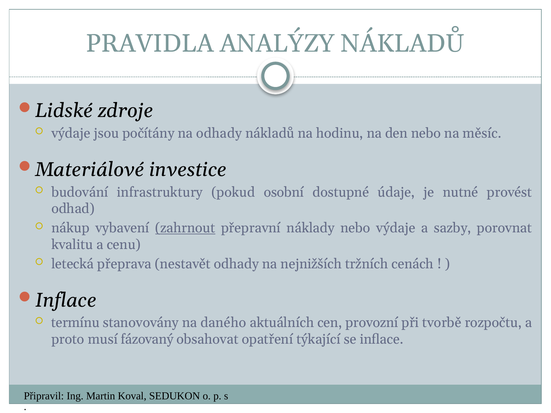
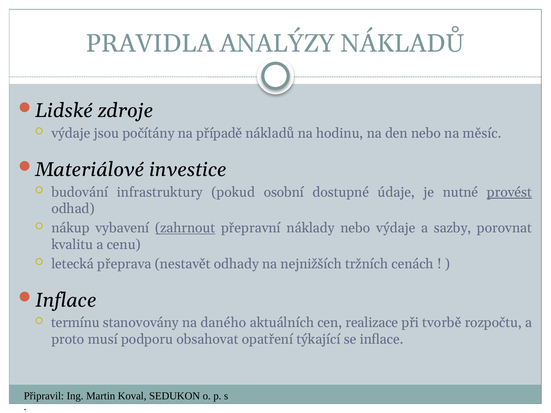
na odhady: odhady -> případě (219, 133)
provést underline: none -> present (509, 192)
provozní: provozní -> realizace (372, 323)
fázovaný: fázovaný -> podporu (147, 340)
